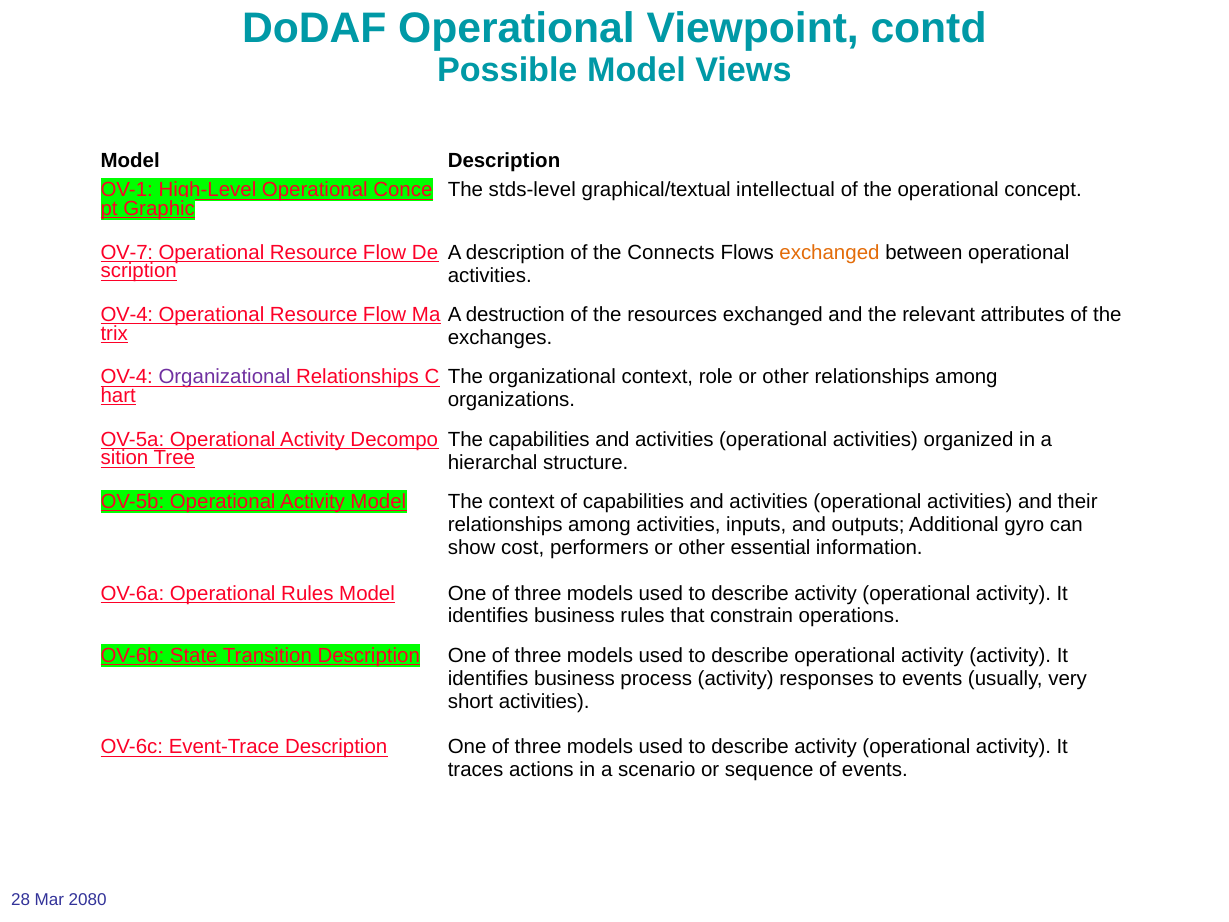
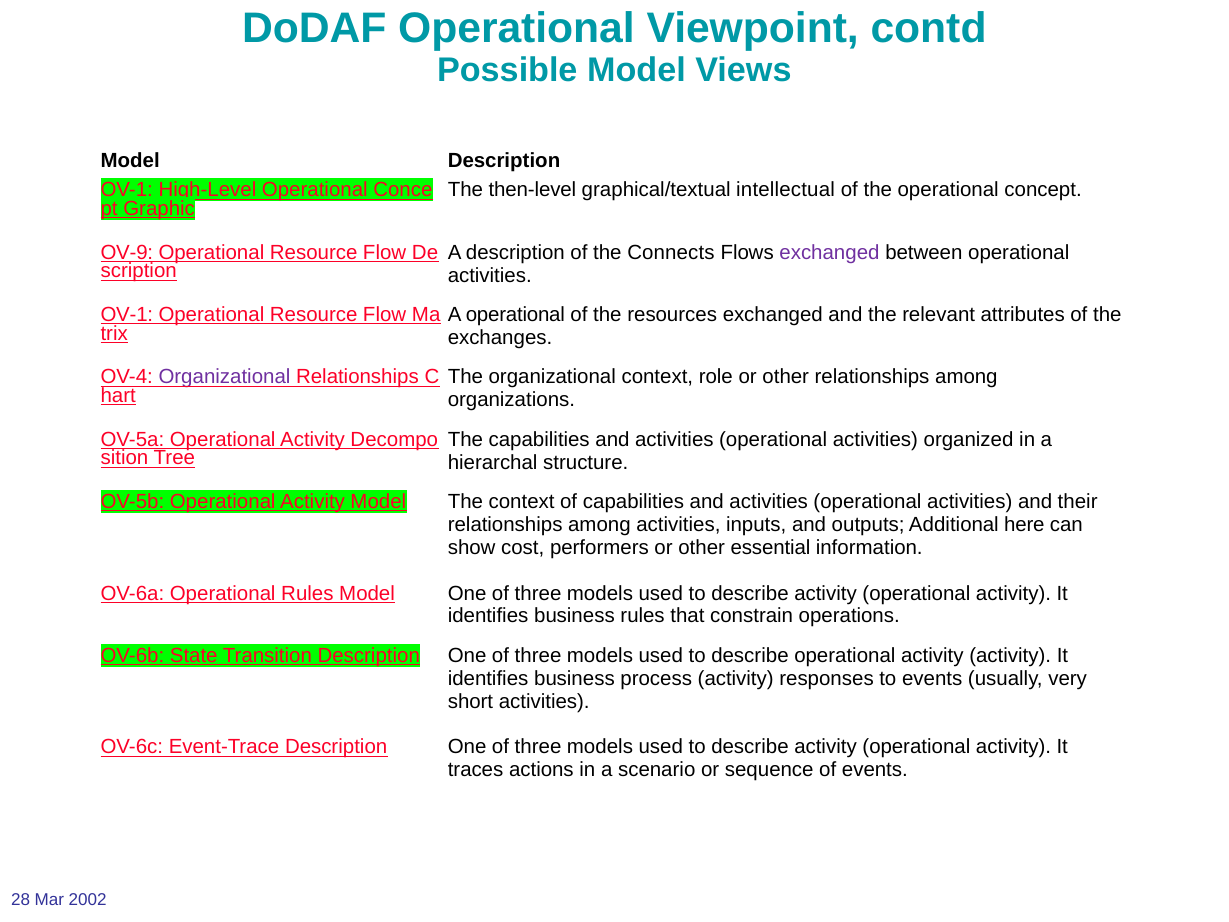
stds-level: stds-level -> then-level (532, 190)
OV-7: OV-7 -> OV-9 (127, 252)
exchanged colour: orange -> purple (829, 252)
OV-4: OV-4 -> OV-1 (127, 315)
A destruction: destruction -> operational (515, 315)
gyro: gyro -> here (1024, 525)
2080: 2080 -> 2002 (88, 900)
